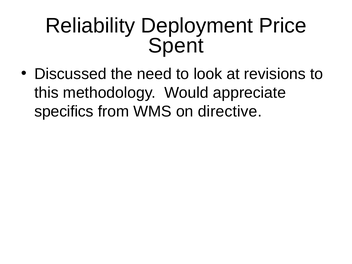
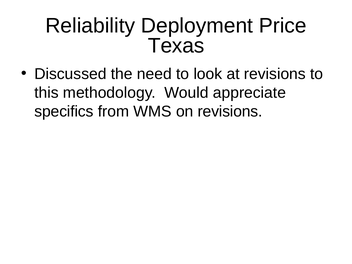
Spent: Spent -> Texas (176, 46)
on directive: directive -> revisions (230, 111)
